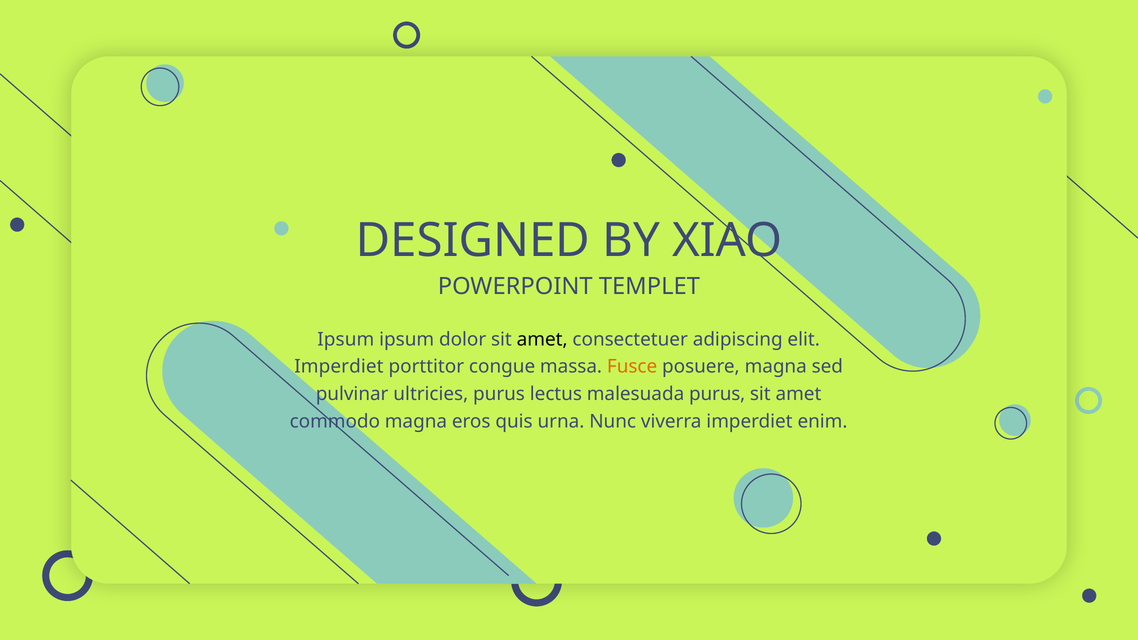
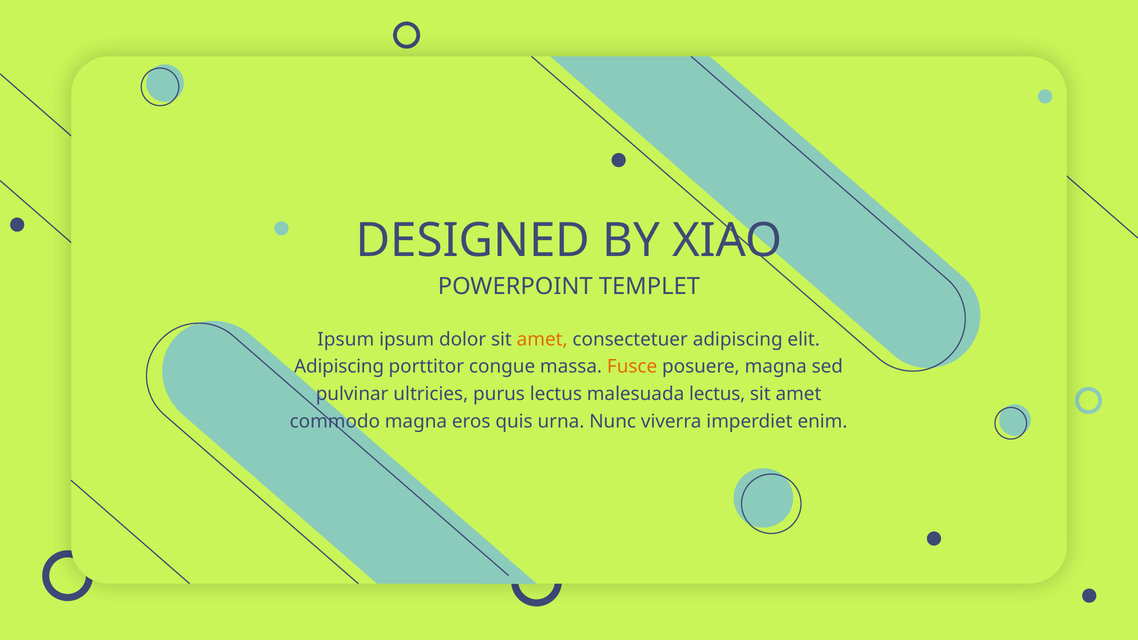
amet colour: black -> orange (542, 340)
Imperdiet: Imperdiet -> Adipiscing (339, 367)
malesuada purus: purus -> lectus (717, 394)
